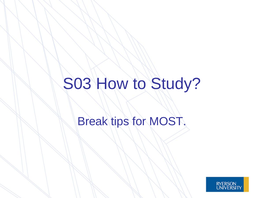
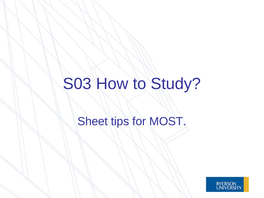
Break: Break -> Sheet (93, 121)
